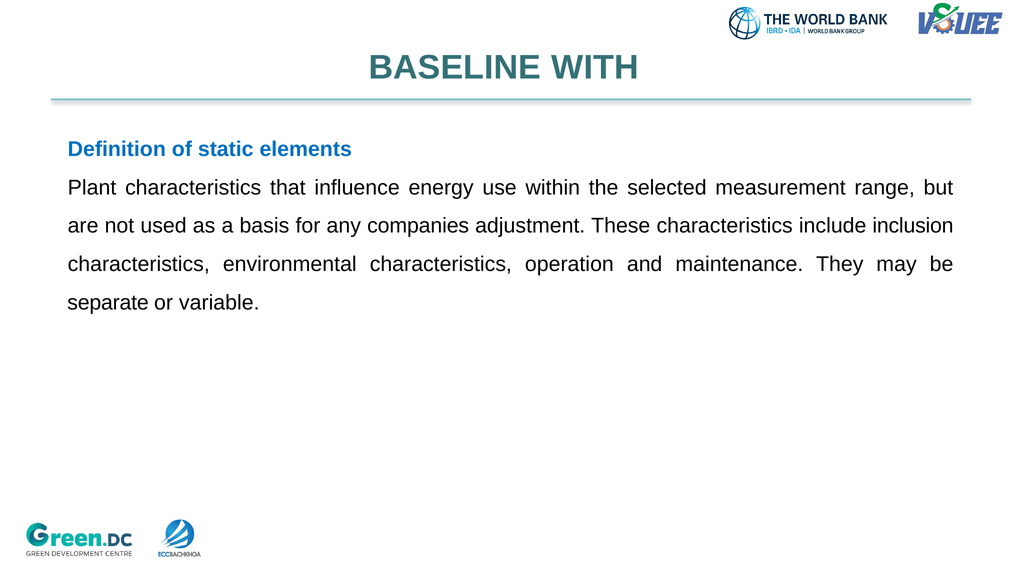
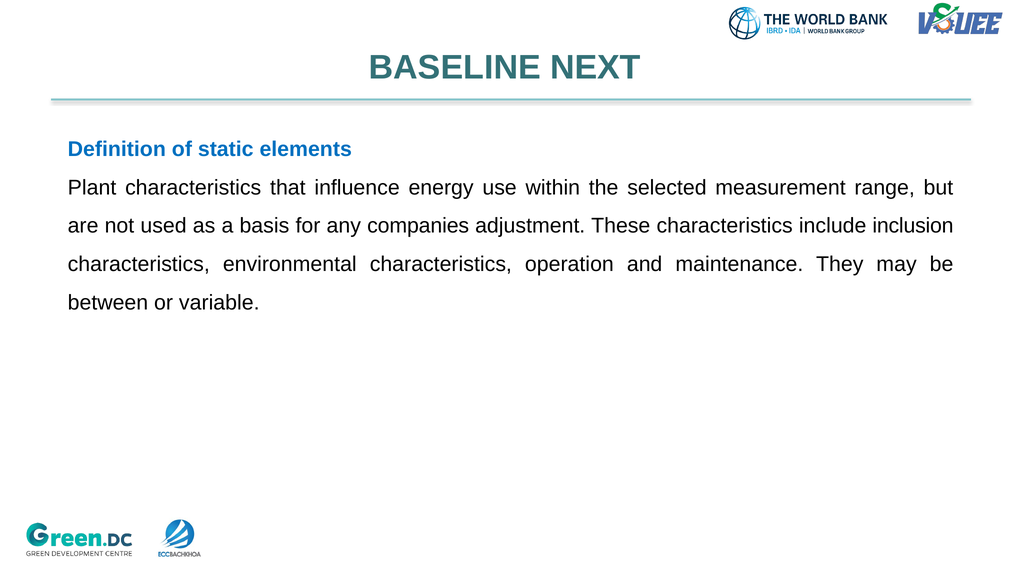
WITH: WITH -> NEXT (595, 68)
separate: separate -> between (108, 303)
